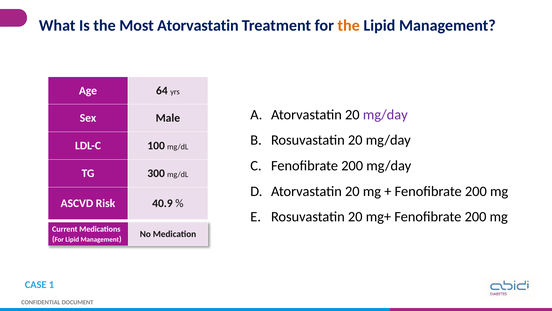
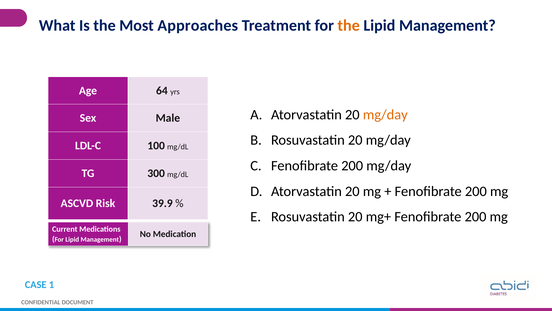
Most Atorvastatin: Atorvastatin -> Approaches (198, 25)
mg/day colour: purple -> orange (385, 114)
40.9: 40.9 -> 39.9 (162, 203)
